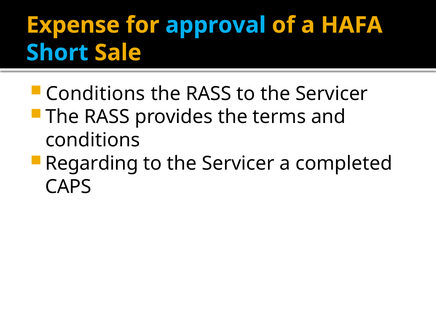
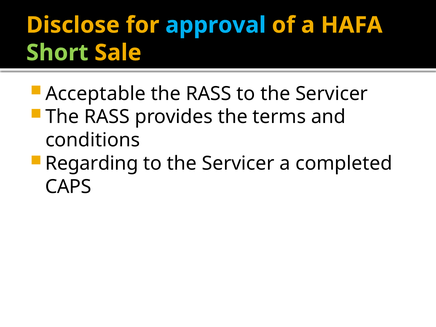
Expense: Expense -> Disclose (73, 25)
Short colour: light blue -> light green (57, 53)
Conditions: Conditions -> Acceptable (96, 94)
